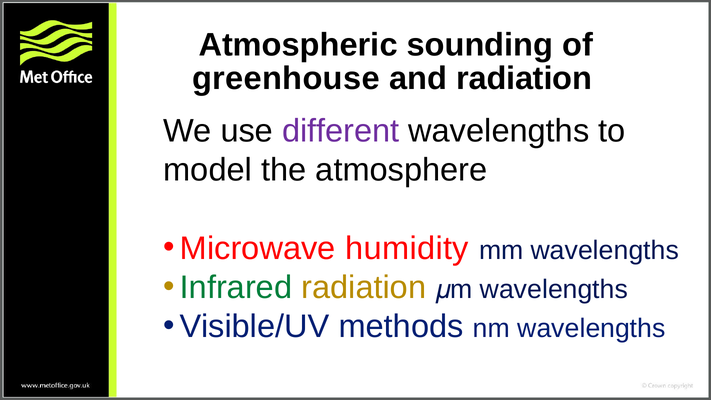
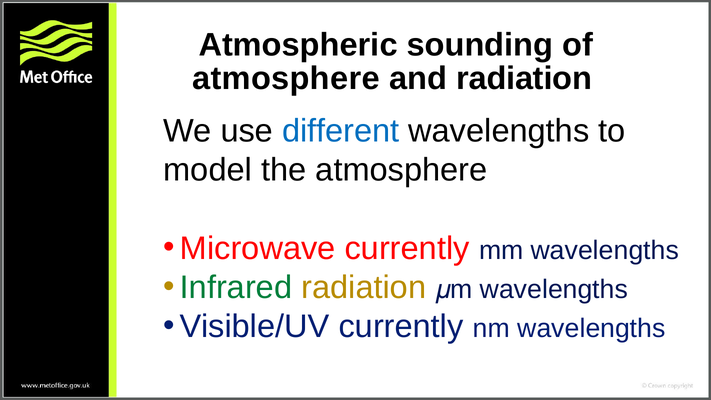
greenhouse: greenhouse -> atmosphere (286, 78)
different colour: purple -> blue (341, 131)
Microwave humidity: humidity -> currently (407, 248)
Visible/UV methods: methods -> currently (401, 327)
